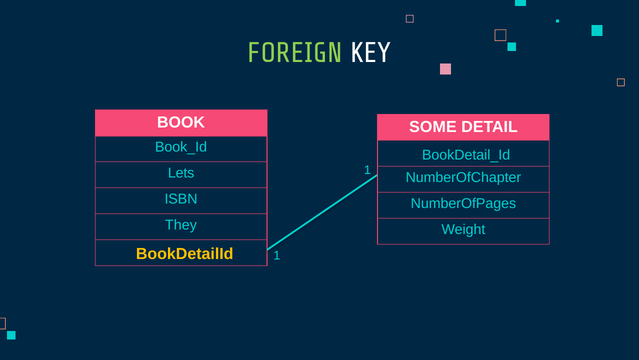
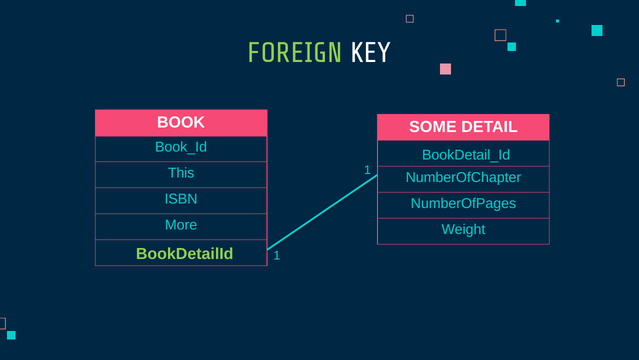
Lets: Lets -> This (181, 173)
They: They -> More (181, 225)
BookDetailId colour: yellow -> light green (185, 253)
